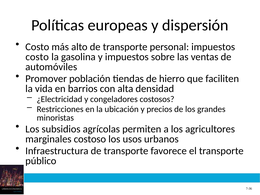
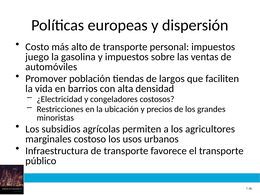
costo: costo -> juego (37, 57)
hierro: hierro -> largos (172, 79)
